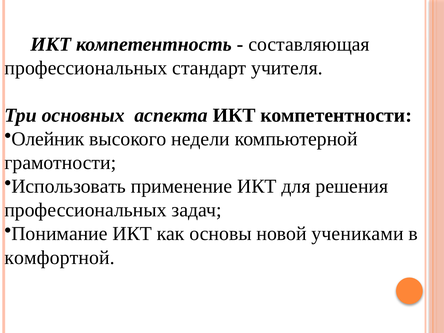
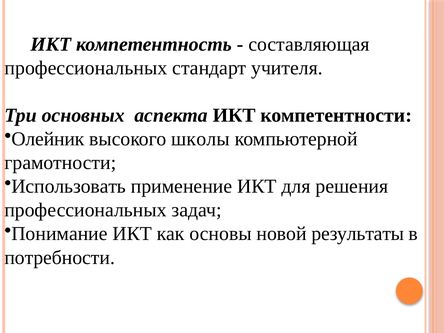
недели: недели -> школы (200, 139)
учениками: учениками -> результаты (358, 234)
комфортной: комфортной -> потребности (60, 257)
